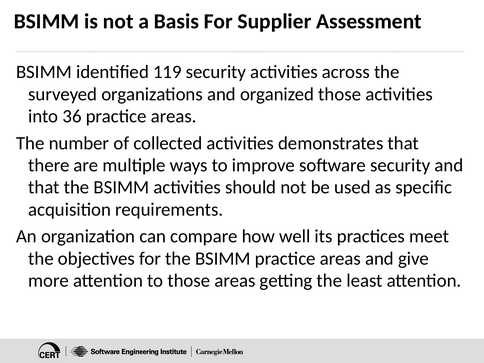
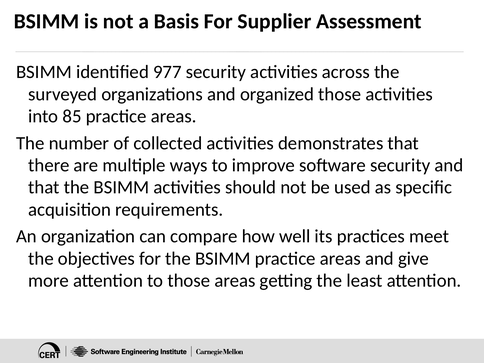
119: 119 -> 977 (167, 72)
36: 36 -> 85 (72, 116)
